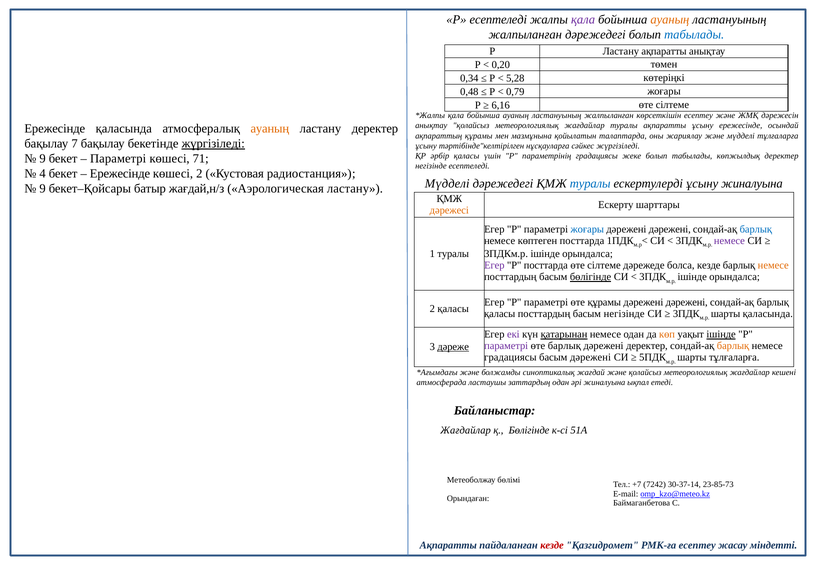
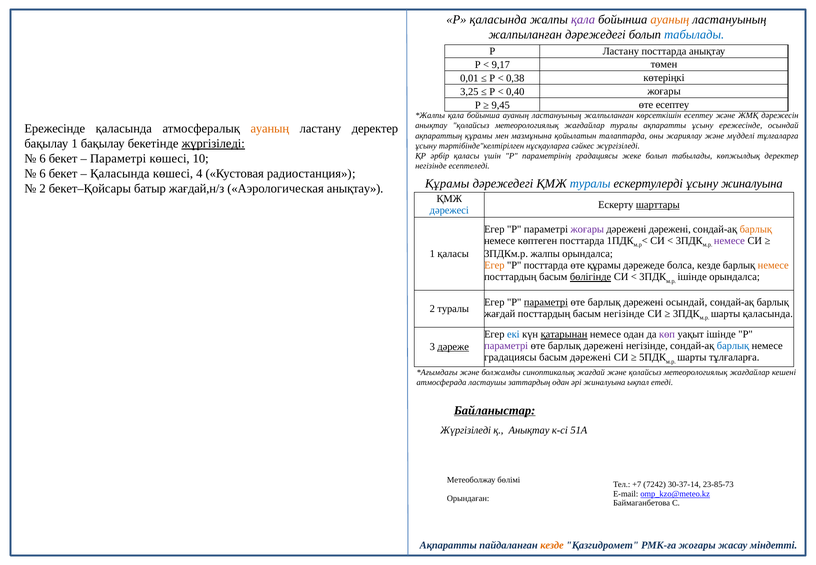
Р есептеледі: есептеледі -> қаласында (498, 20)
Ластану ақпаратты: ақпаратты -> посттарда (664, 51)
0,20: 0,20 -> 9,17 (501, 65)
0,34: 0,34 -> 0,01 (469, 78)
5,28: 5,28 -> 0,38 (515, 78)
0,48: 0,48 -> 3,25 (469, 92)
0,79: 0,79 -> 0,40 (515, 92)
6,16: 6,16 -> 9,45 (501, 105)
сілтеме: сілтеме -> есептеу (672, 105)
бақылау 7: 7 -> 1 (75, 144)
9: 9 -> 6 (43, 159)
71: 71 -> 10 (201, 159)
4: 4 -> 6 (43, 174)
Ережесінде: Ережесінде -> Қаласында (120, 174)
көшесі 2: 2 -> 4 (199, 174)
Мүдделі: Мүдделі -> Құрамы (447, 184)
9: 9 -> 2 (43, 189)
Аэрологическая ластану: ластану -> анықтау (355, 189)
шарттары underline: none -> present (658, 205)
дәрежесі colour: orange -> blue (449, 211)
жоғары colour: blue -> purple (587, 229)
барлық colour: blue -> orange (756, 229)
1 туралы: туралы -> қаласы (453, 254)
3ПДКм.р ішінде: ішінде -> жалпы (545, 254)
Егер colour: purple -> orange (494, 265)
сілтеме: сілтеме -> құрамы (604, 265)
параметрі underline: none -> present (546, 302)
құрамы: құрамы -> барлық (604, 302)
дәрежені: дәрежені -> осындай (687, 302)
2 қаласы: қаласы -> туралы (453, 309)
қаласы: қаласы -> жағдай (500, 314)
екі colour: purple -> blue (513, 334)
көп colour: orange -> purple (667, 334)
ішінде underline: present -> none (721, 334)
дәрежені деректер: деректер -> негізінде (647, 346)
барлық colour: orange -> blue (733, 346)
Байланыстар underline: none -> present (495, 410)
Жағдайлар: Жағдайлар -> Жүргізіледі (466, 430)
қ Бөлігінде: Бөлігінде -> Анықтау (529, 430)
кезде colour: red -> orange (552, 545)
РМК-ға есептеу: есептеу -> жоғары (697, 545)
